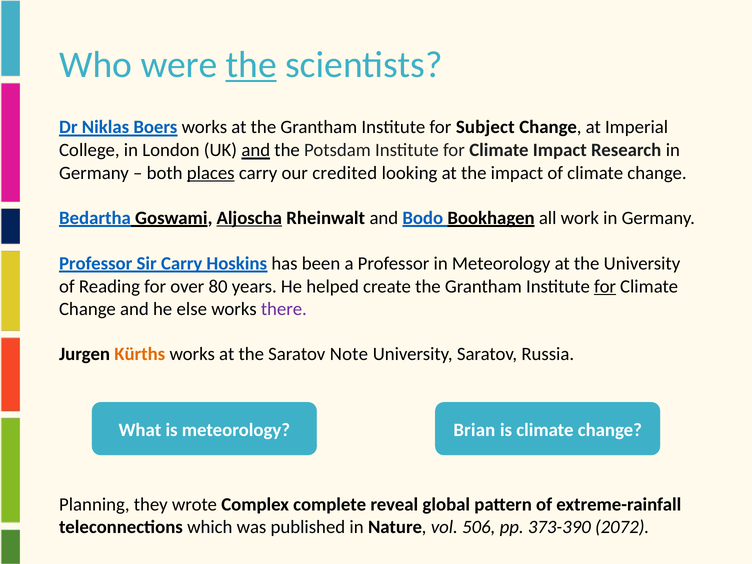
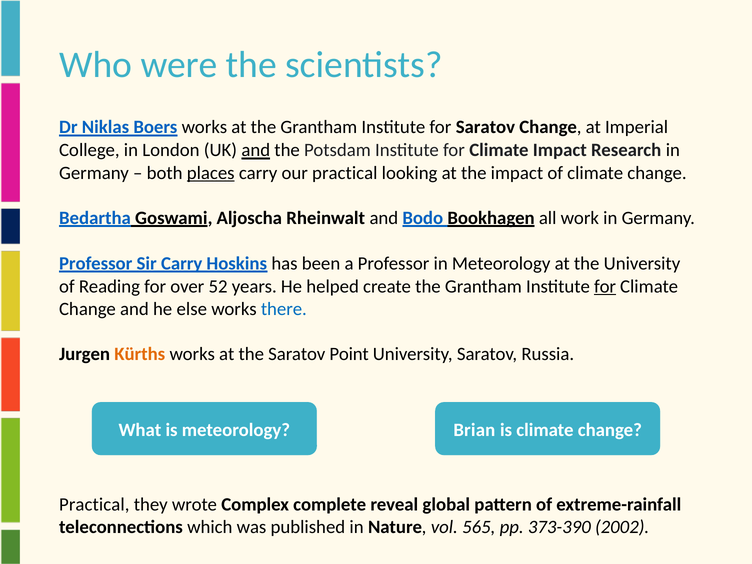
the underline: present -> none (251, 65)
for Subject: Subject -> Saratov (485, 127)
our credited: credited -> practical (345, 173)
Aljoscha underline: present -> none (249, 218)
80: 80 -> 52 (218, 286)
there colour: purple -> blue (284, 309)
Note: Note -> Point (349, 354)
Planning: Planning -> Practical (94, 504)
506: 506 -> 565 (479, 527)
2072: 2072 -> 2002 (622, 527)
